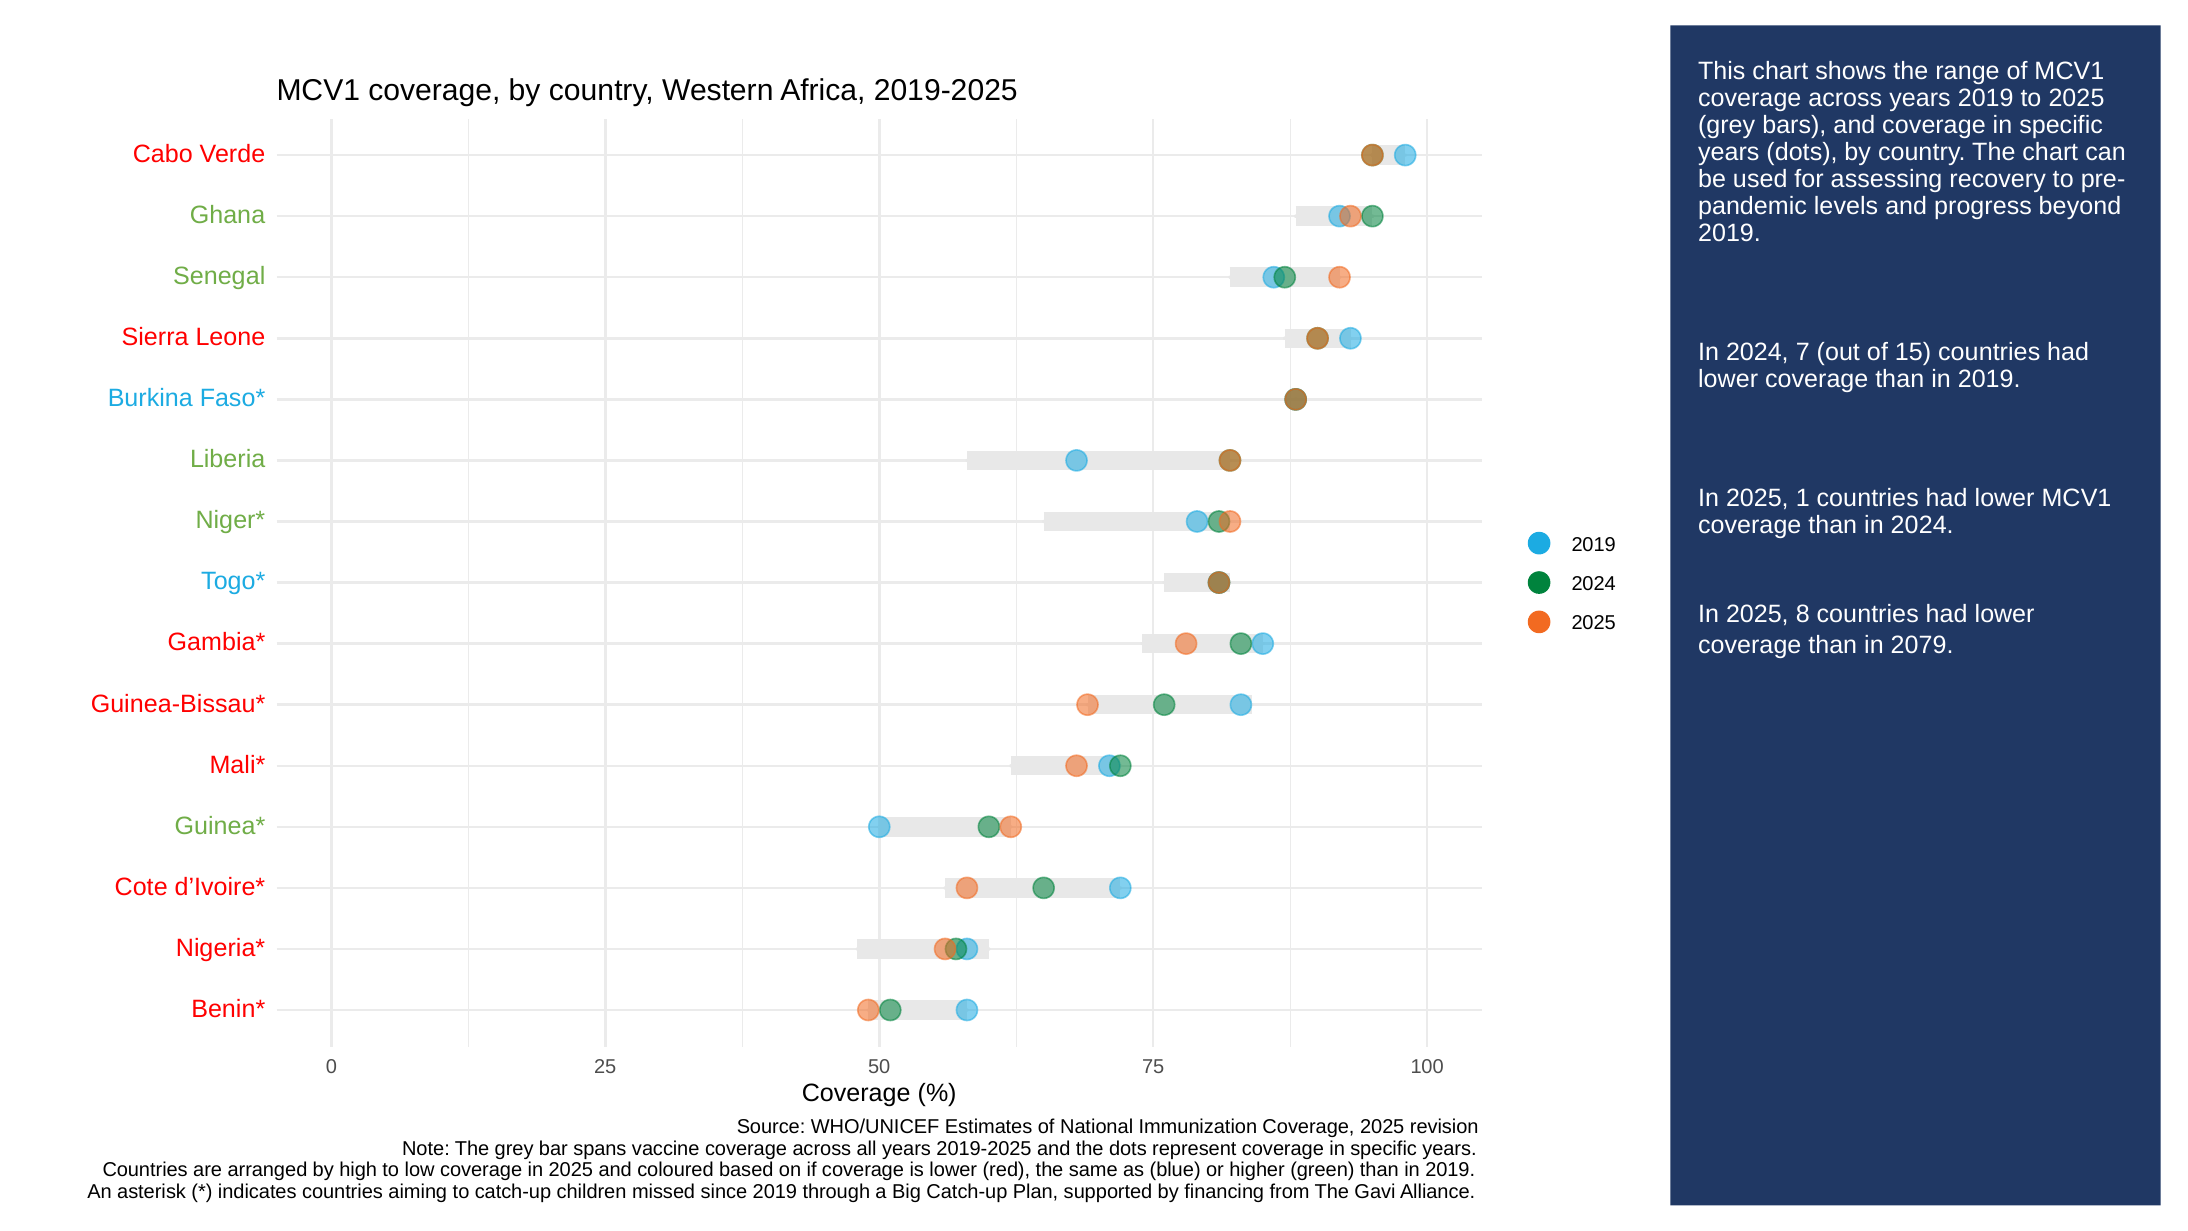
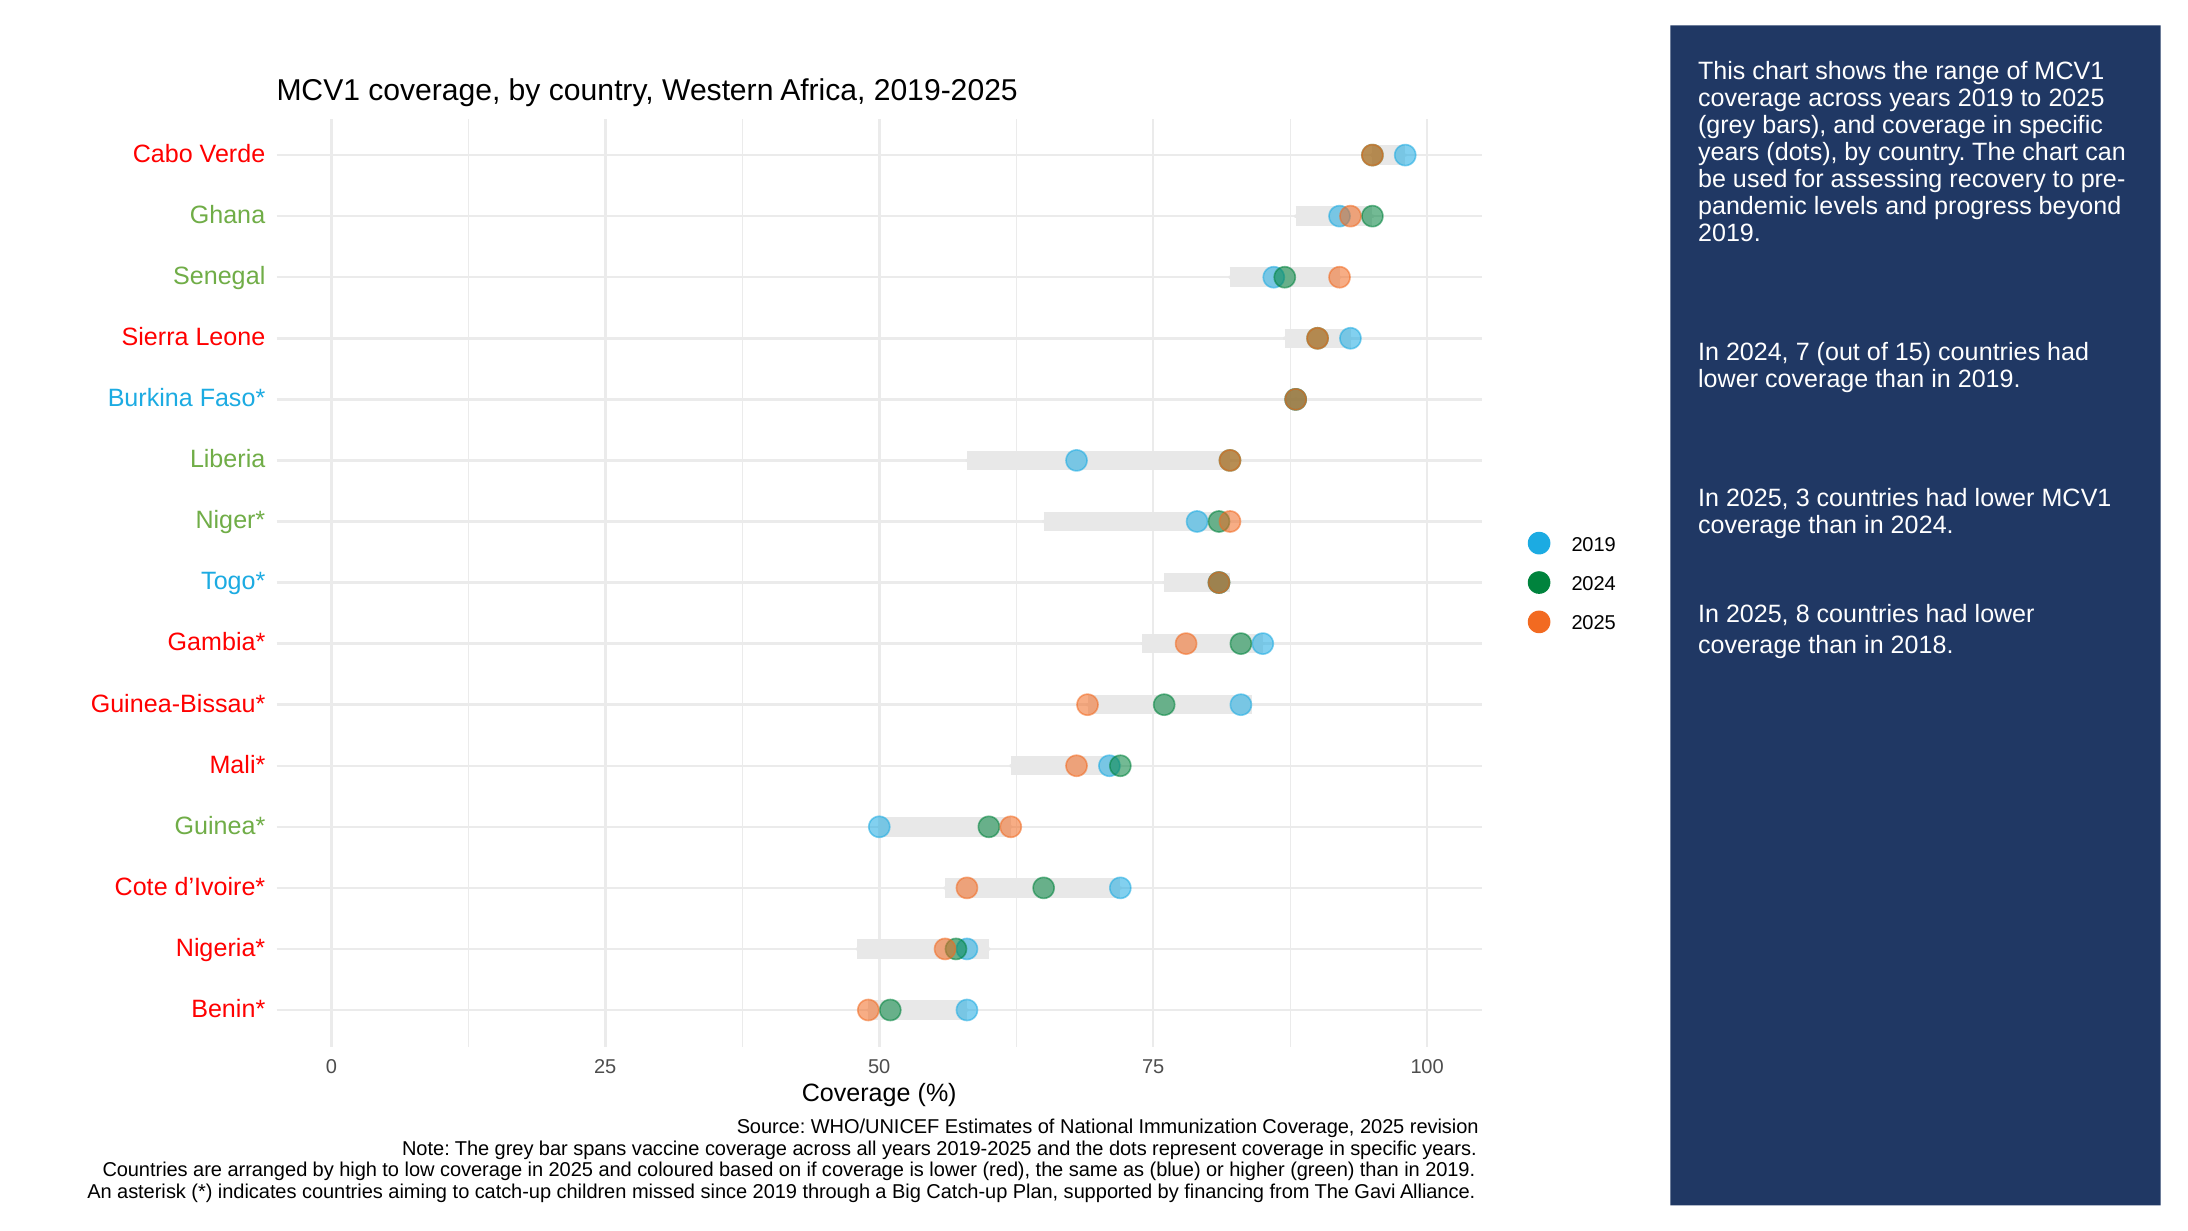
1: 1 -> 3 (1803, 498)
2079: 2079 -> 2018 (1922, 645)
